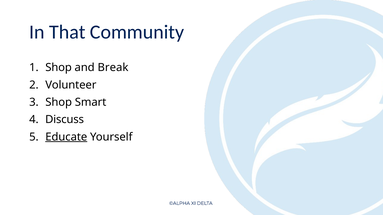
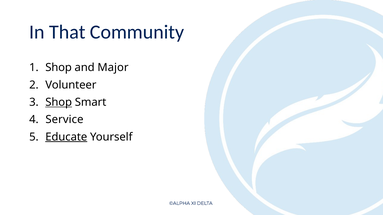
Break: Break -> Major (113, 68)
Shop underline: none -> present (59, 102)
Discuss: Discuss -> Service (64, 120)
